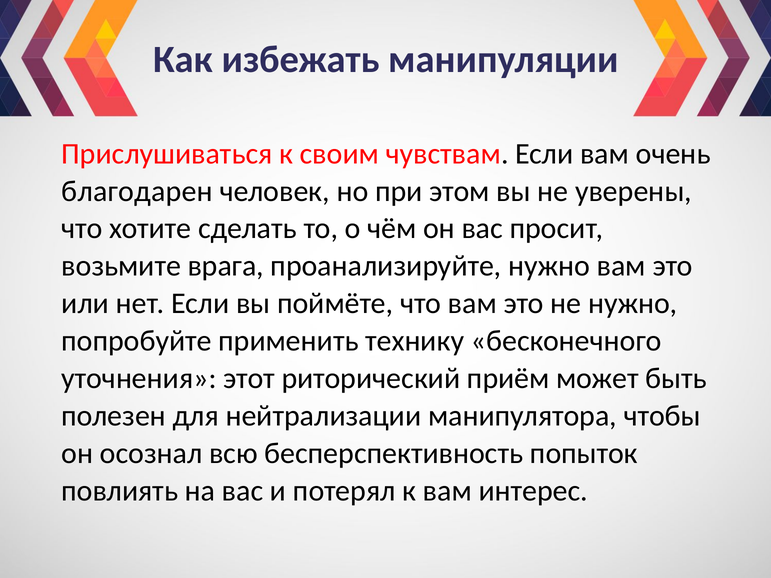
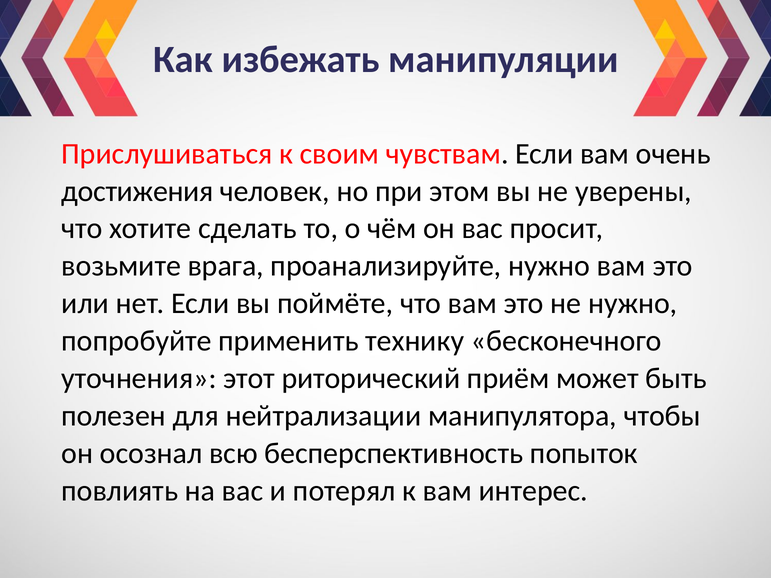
благодарен: благодарен -> достижения (137, 191)
